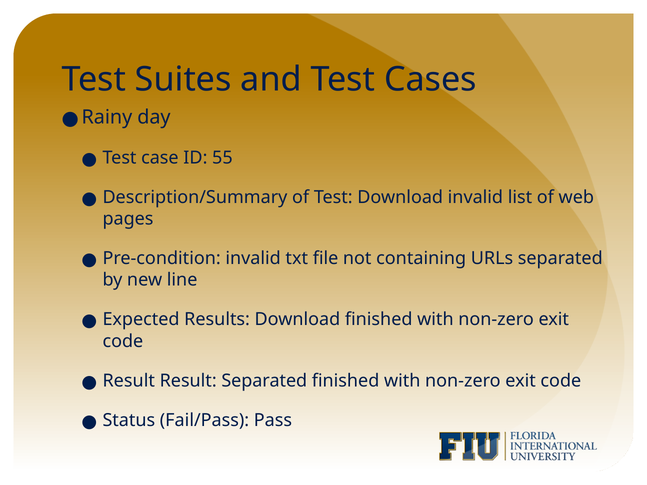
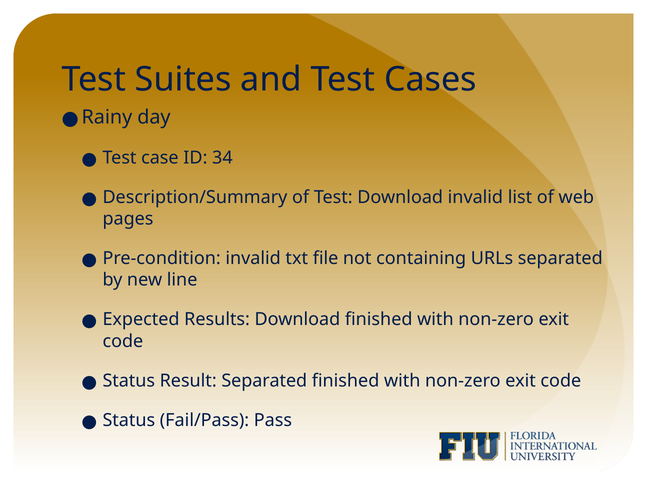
55: 55 -> 34 (222, 158)
Result: Result -> Status (129, 381)
